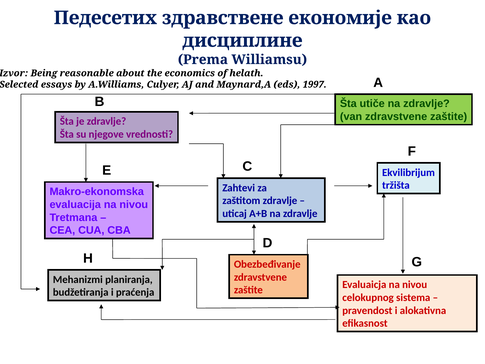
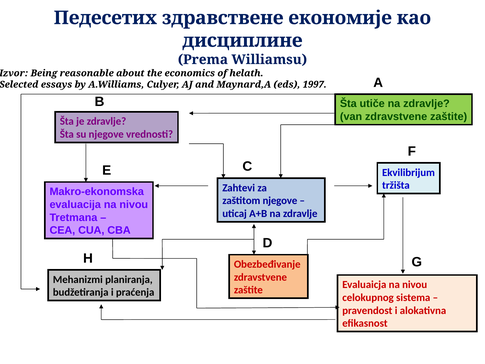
zaštitom zdravlje: zdravlje -> njegove (280, 201)
